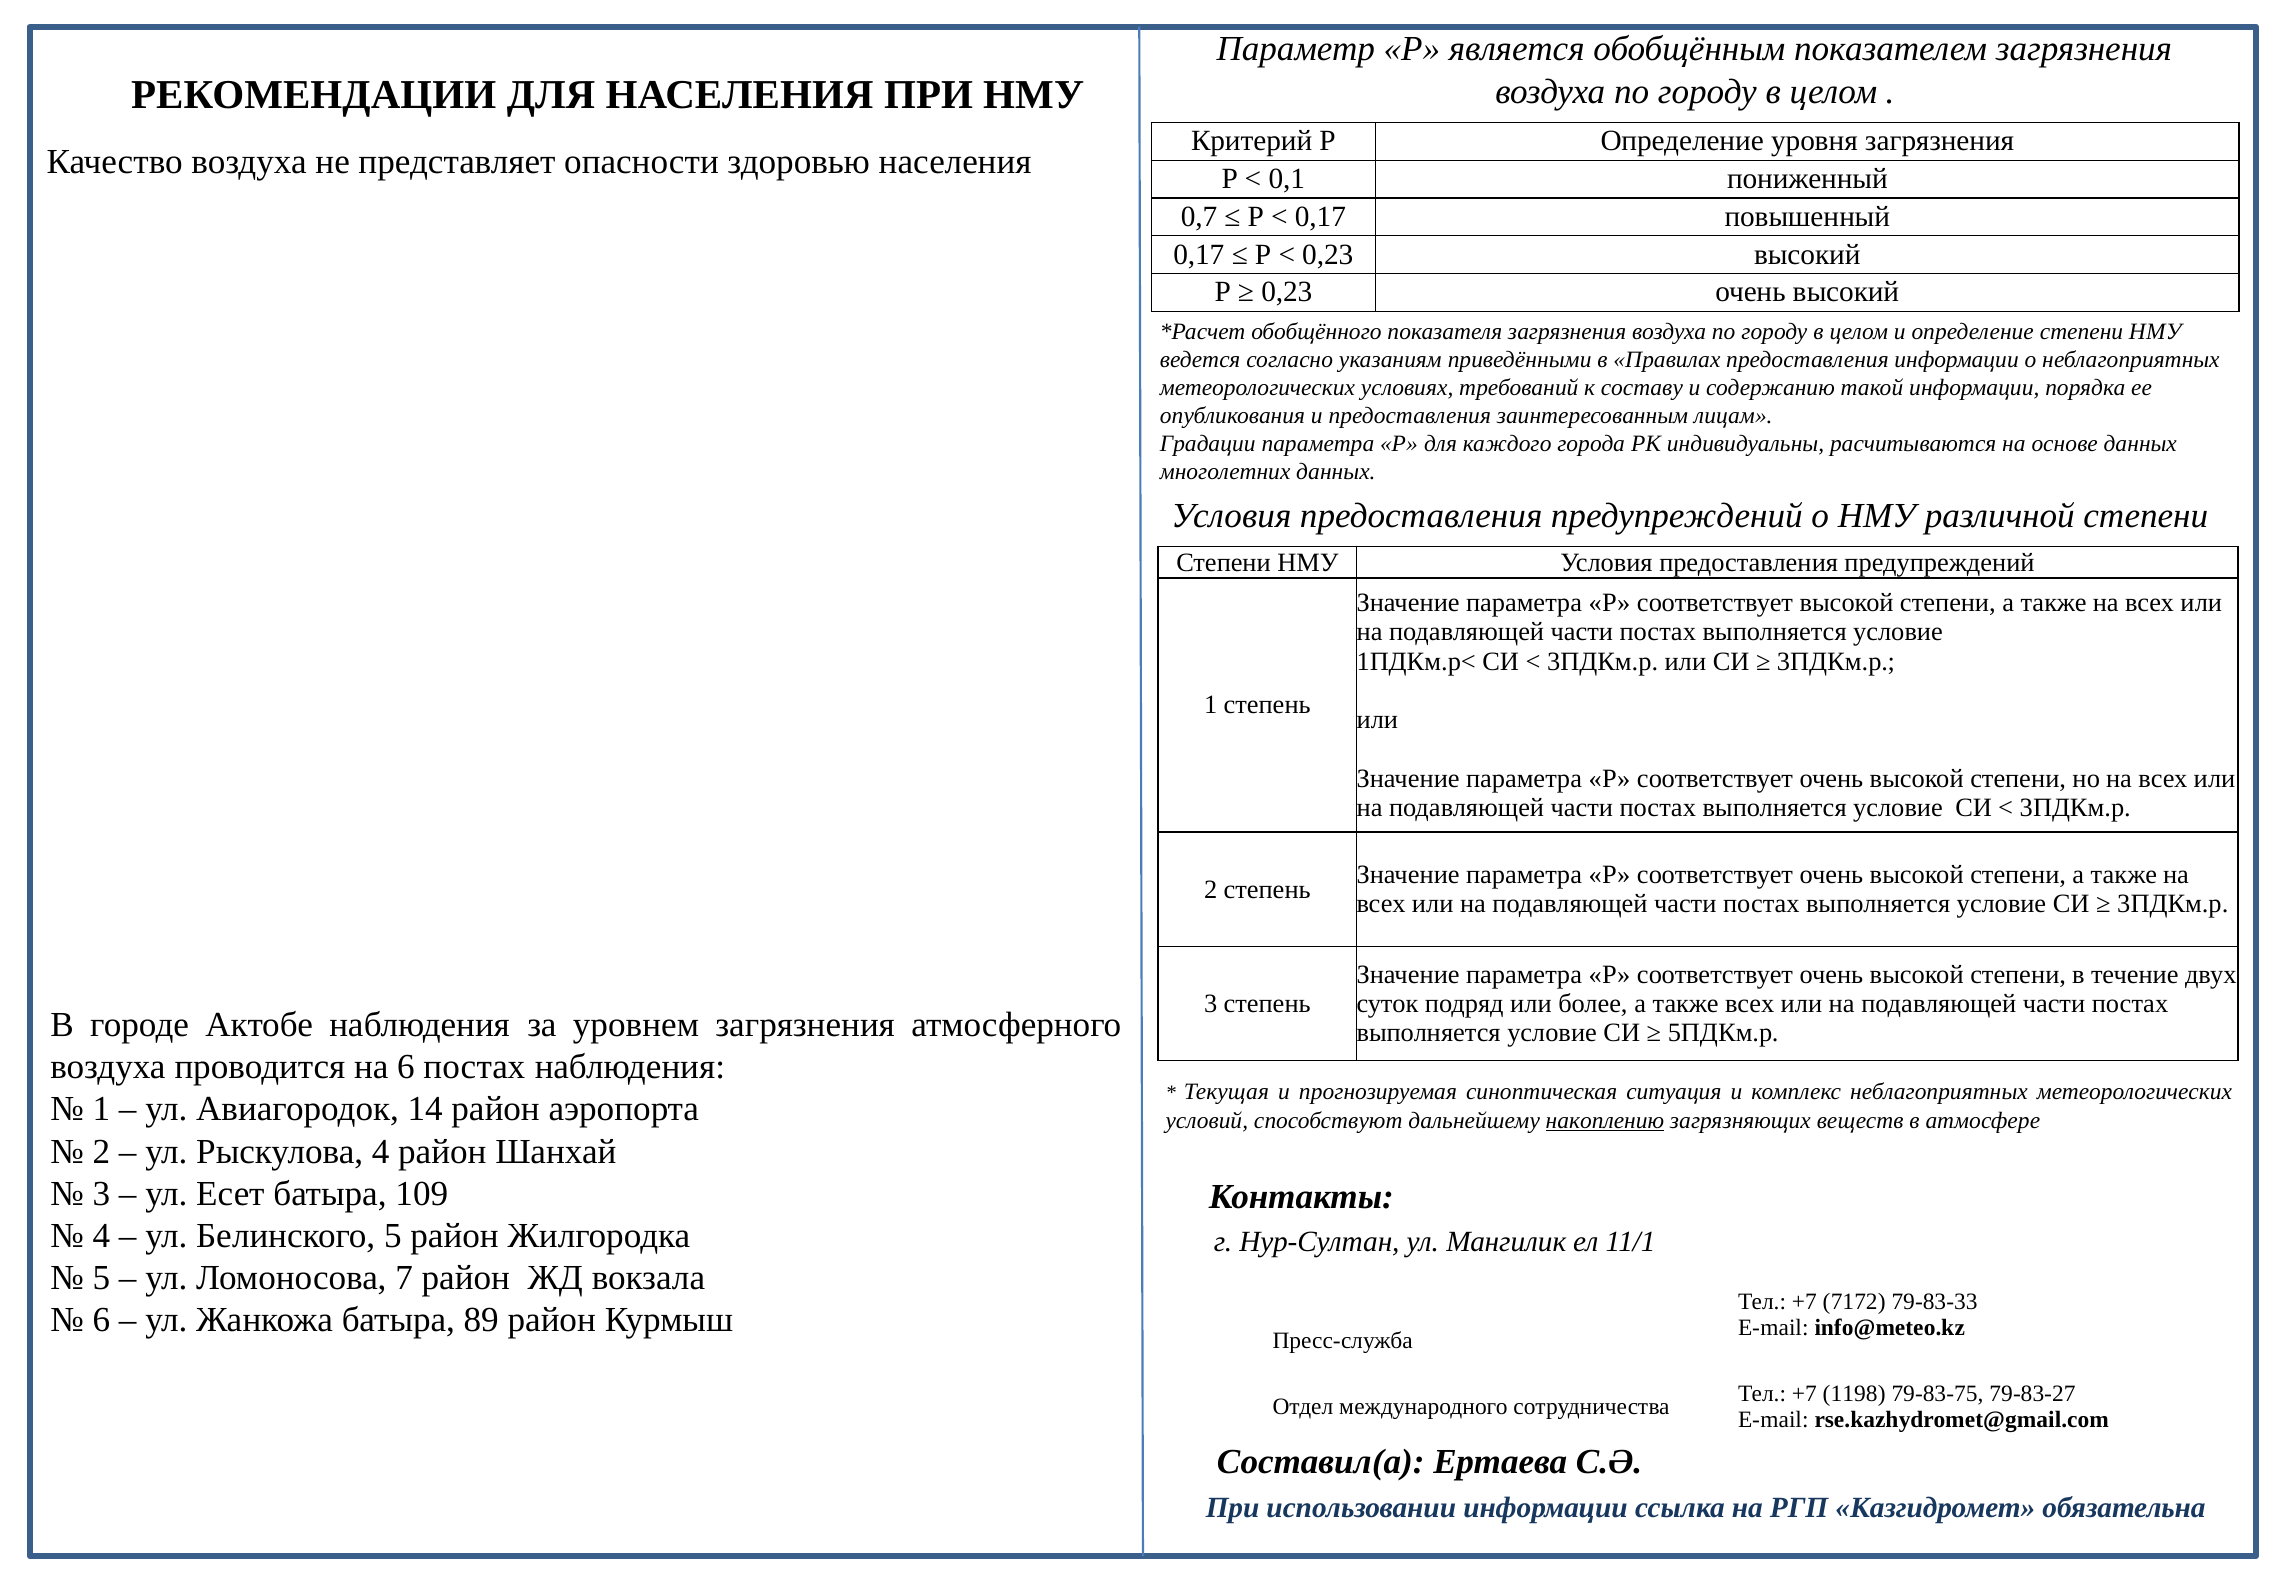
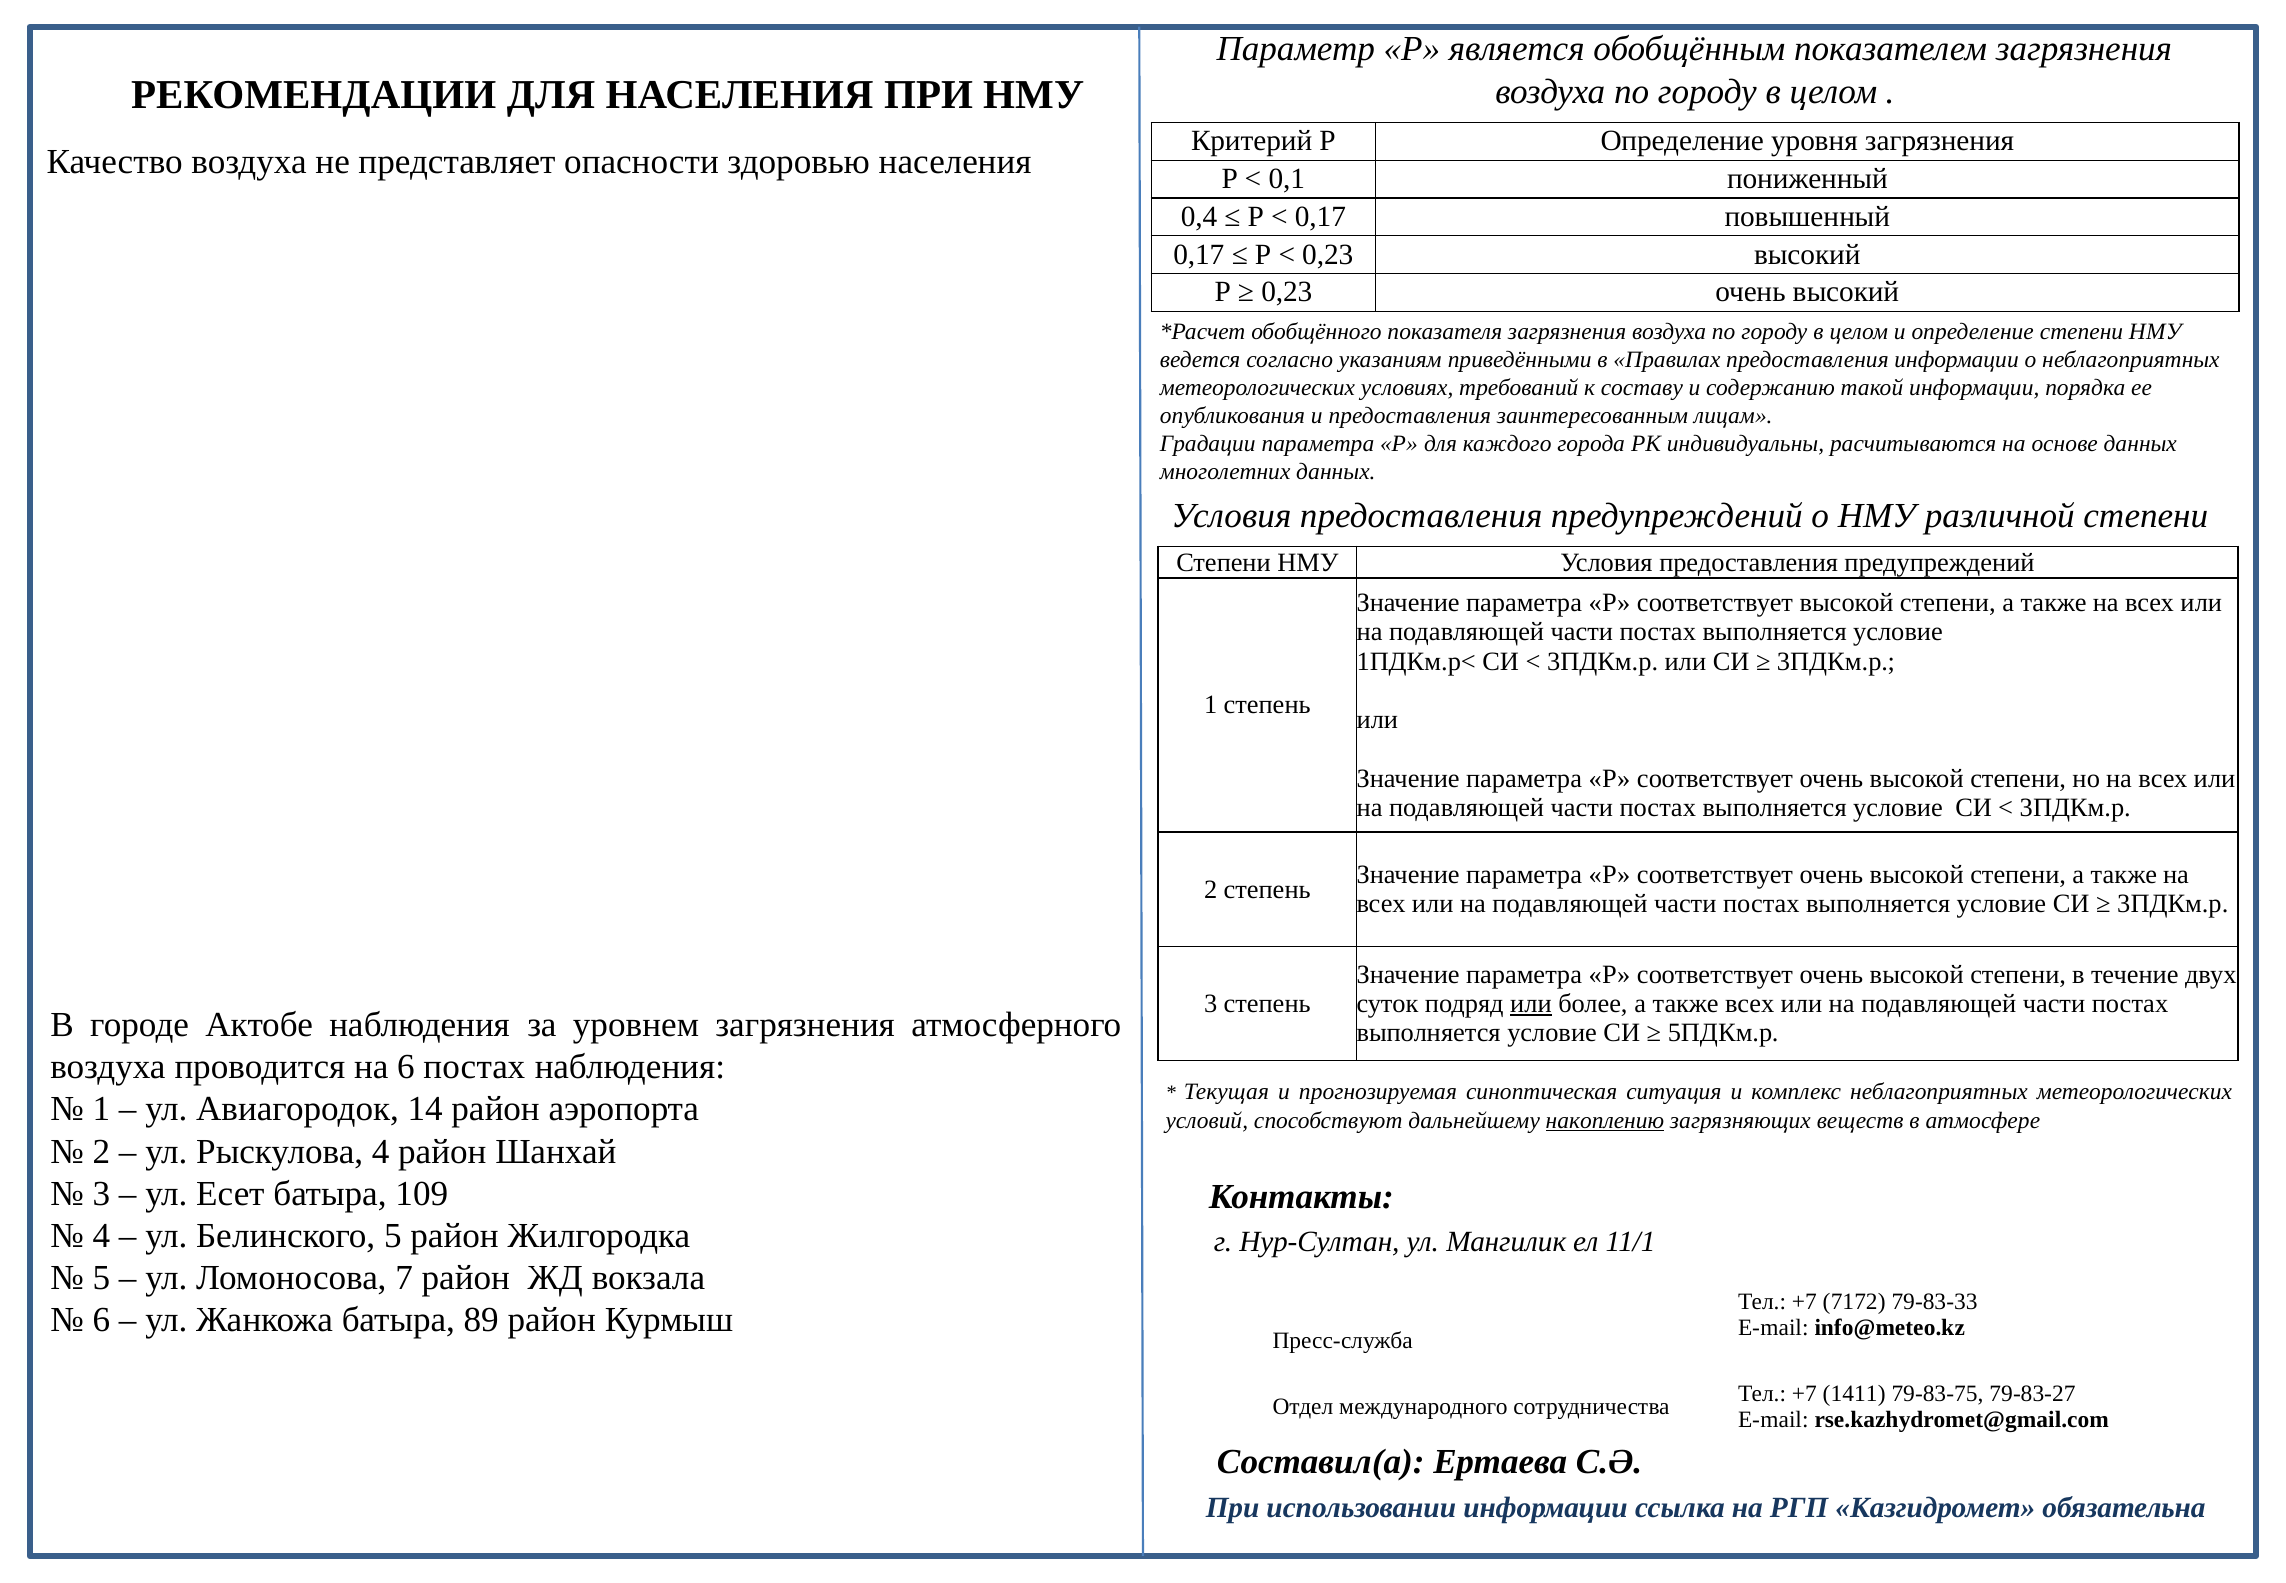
0,7: 0,7 -> 0,4 (1199, 217)
или underline: none -> present (1531, 1004)
1198: 1198 -> 1411 (1854, 1393)
